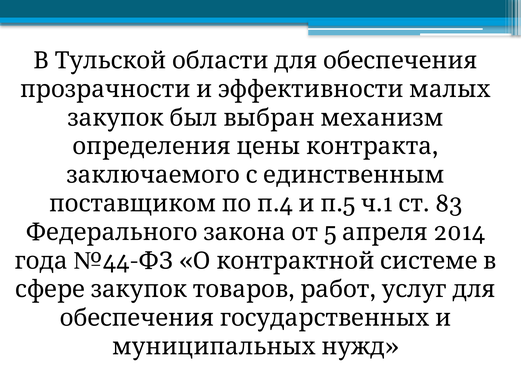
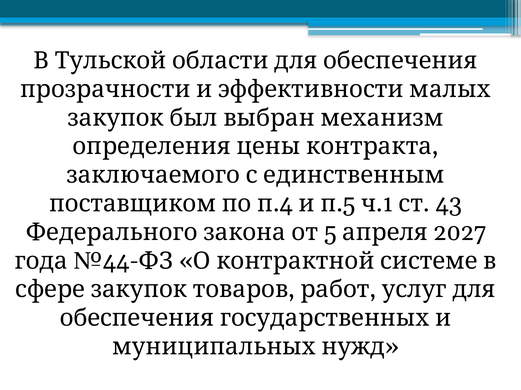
83: 83 -> 43 (449, 204)
2014: 2014 -> 2027 (460, 233)
